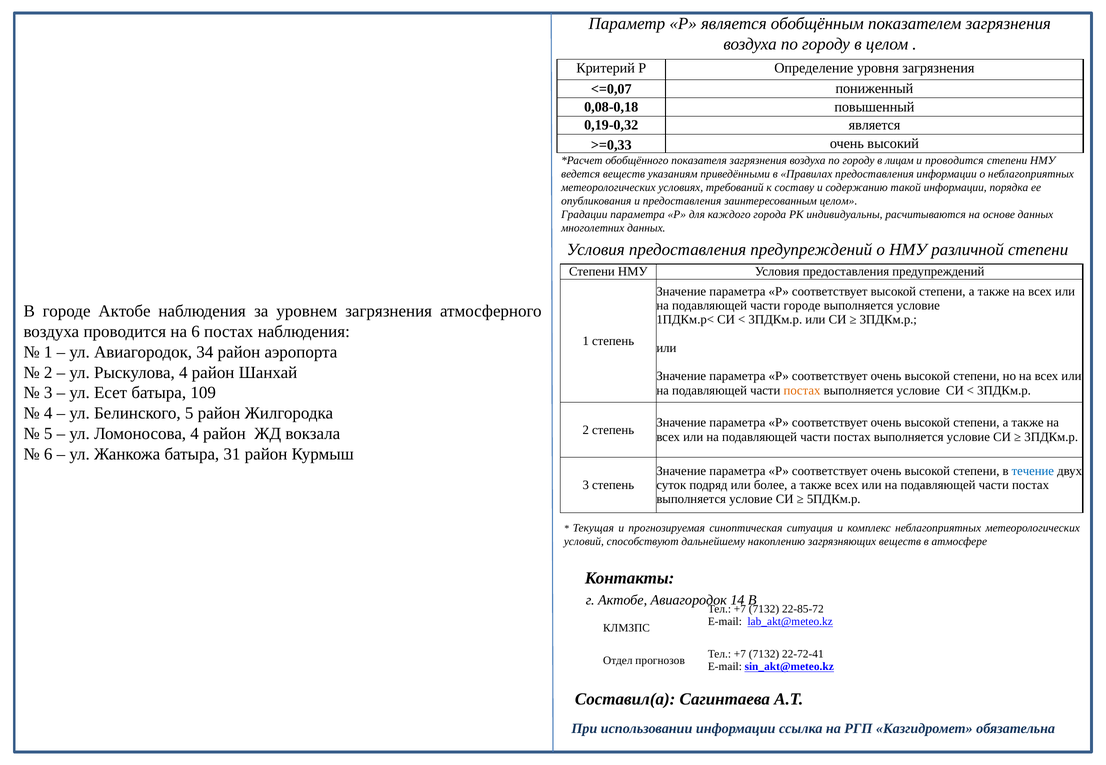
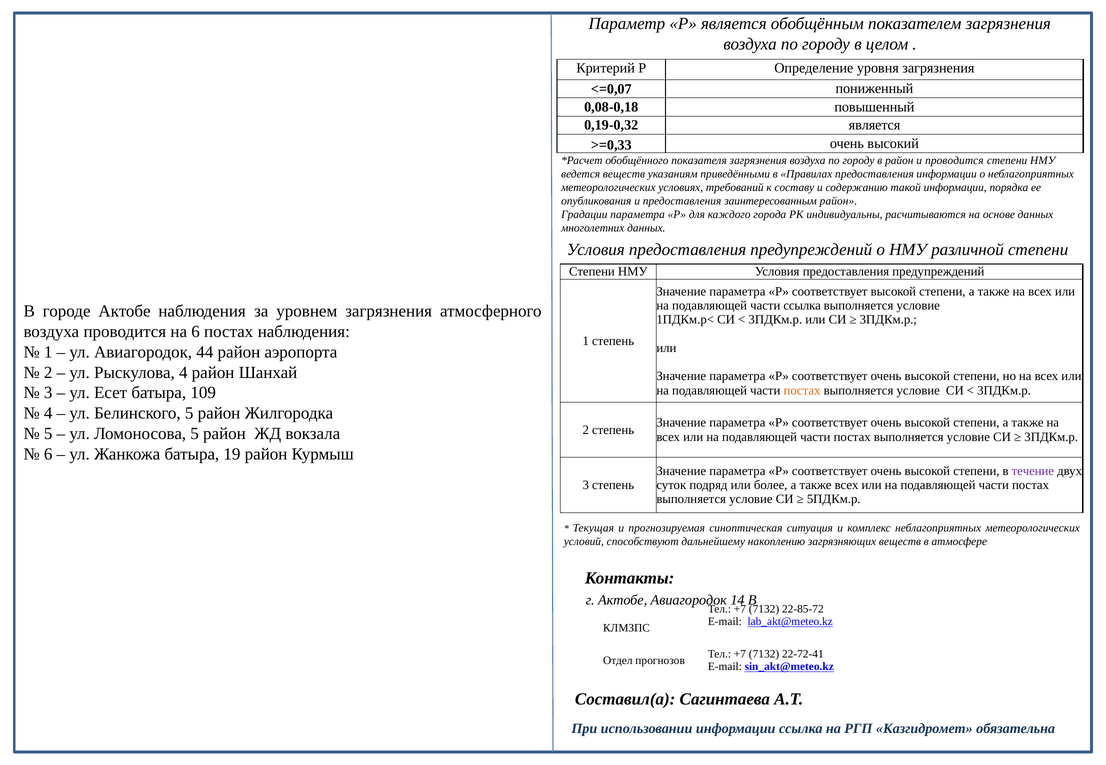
в лицам: лицам -> район (899, 160)
заинтересованным целом: целом -> район (838, 201)
части городе: городе -> ссылка (802, 306)
34: 34 -> 44 (205, 352)
Ломоносова 4: 4 -> 5 (195, 434)
31: 31 -> 19 (232, 454)
течение colour: blue -> purple (1033, 471)
